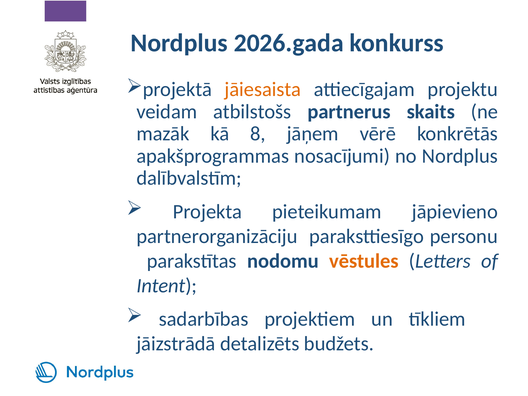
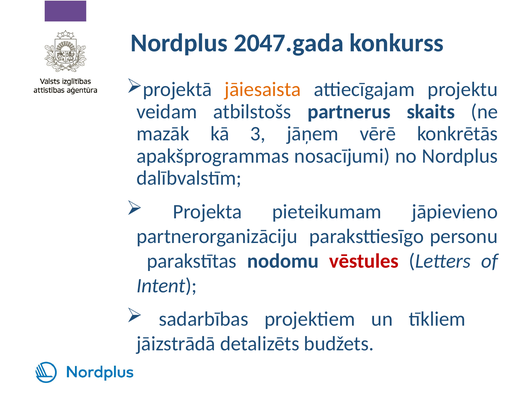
2026.gada: 2026.gada -> 2047.gada (289, 43)
8: 8 -> 3 (258, 134)
vēstules colour: orange -> red (364, 261)
